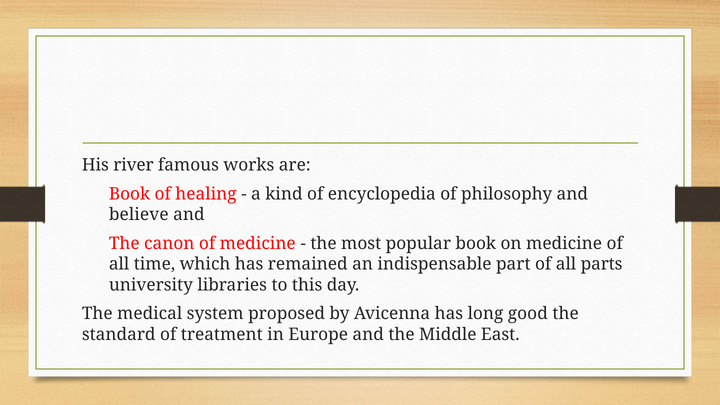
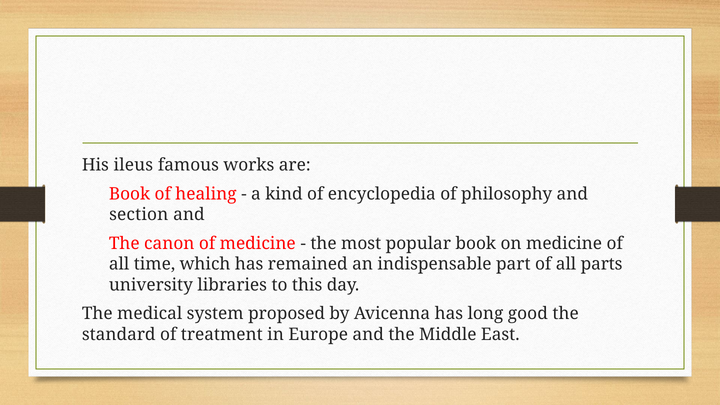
river: river -> ileus (133, 165)
believe: believe -> section (139, 215)
